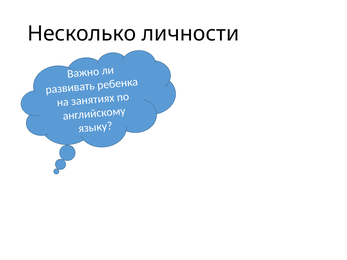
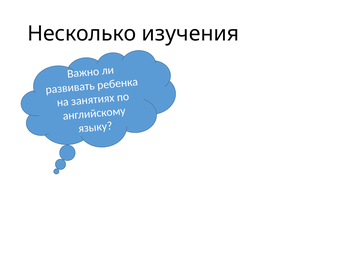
личности: личности -> изучения (190, 34)
